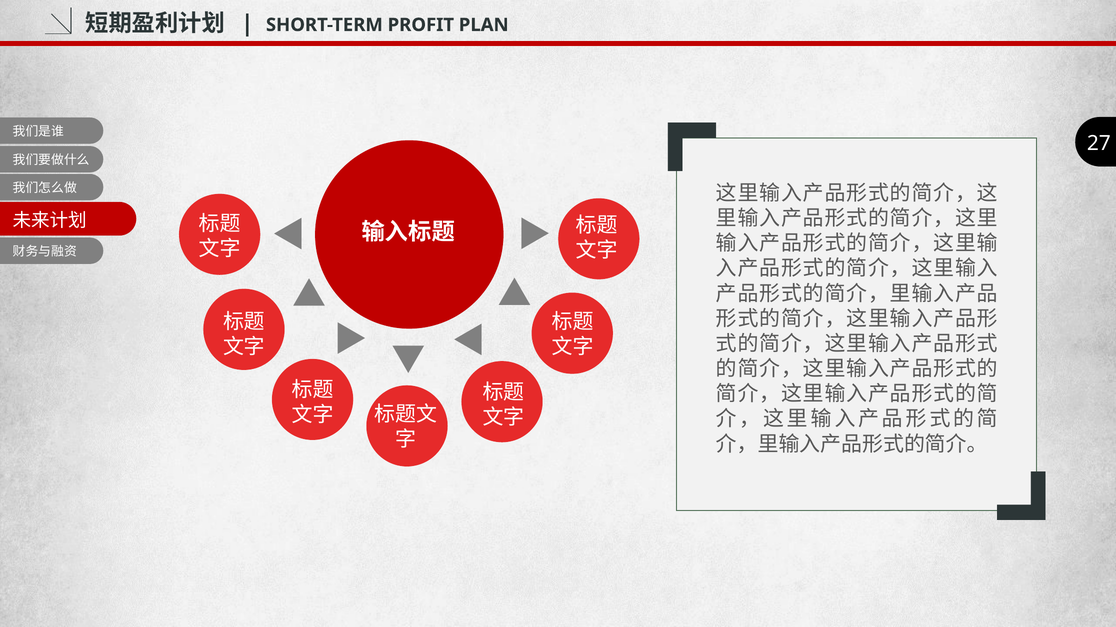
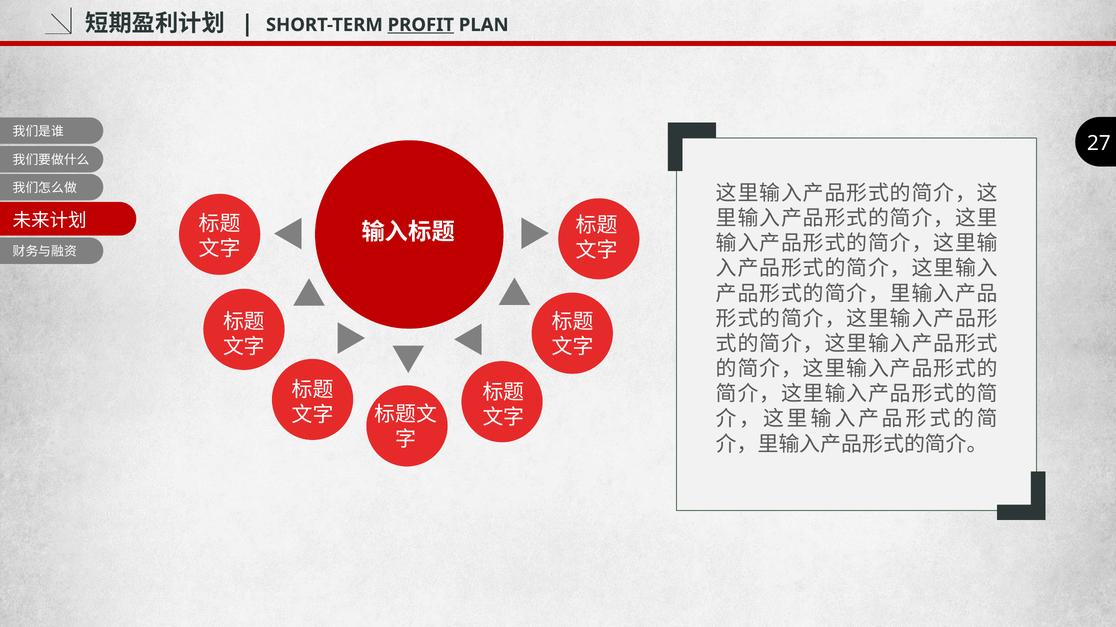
PROFIT underline: none -> present (421, 25)
